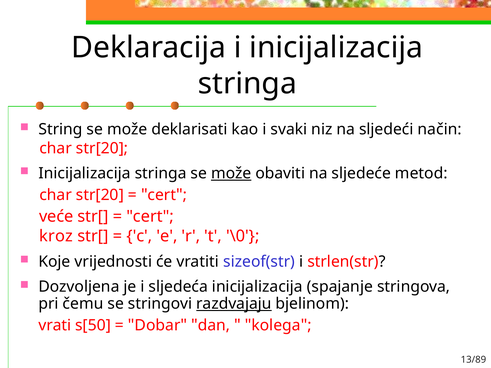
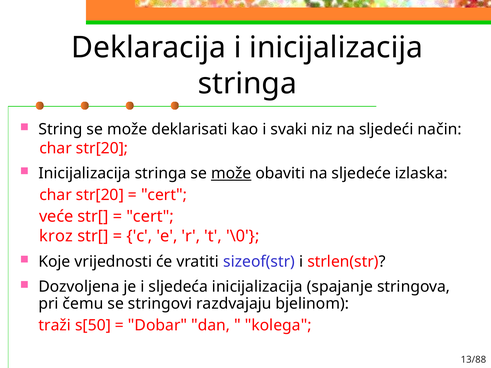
metod: metod -> izlaska (421, 173)
razdvajaju underline: present -> none (234, 304)
vrati: vrati -> traži (55, 326)
13/89: 13/89 -> 13/88 (473, 360)
